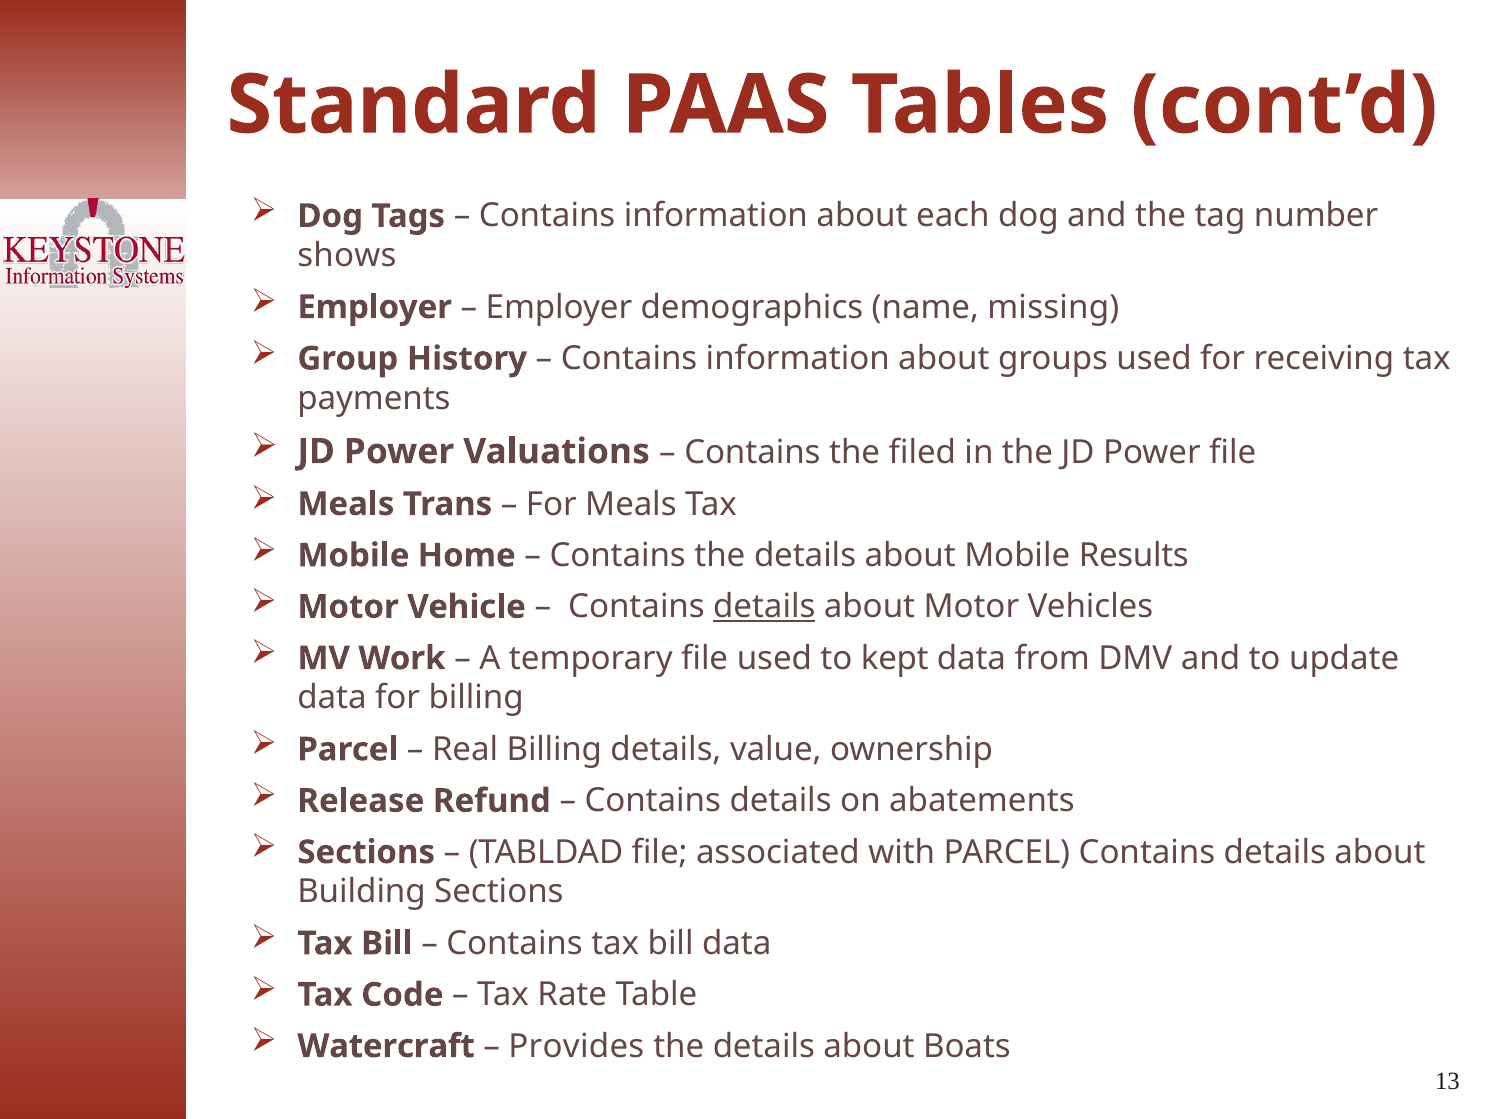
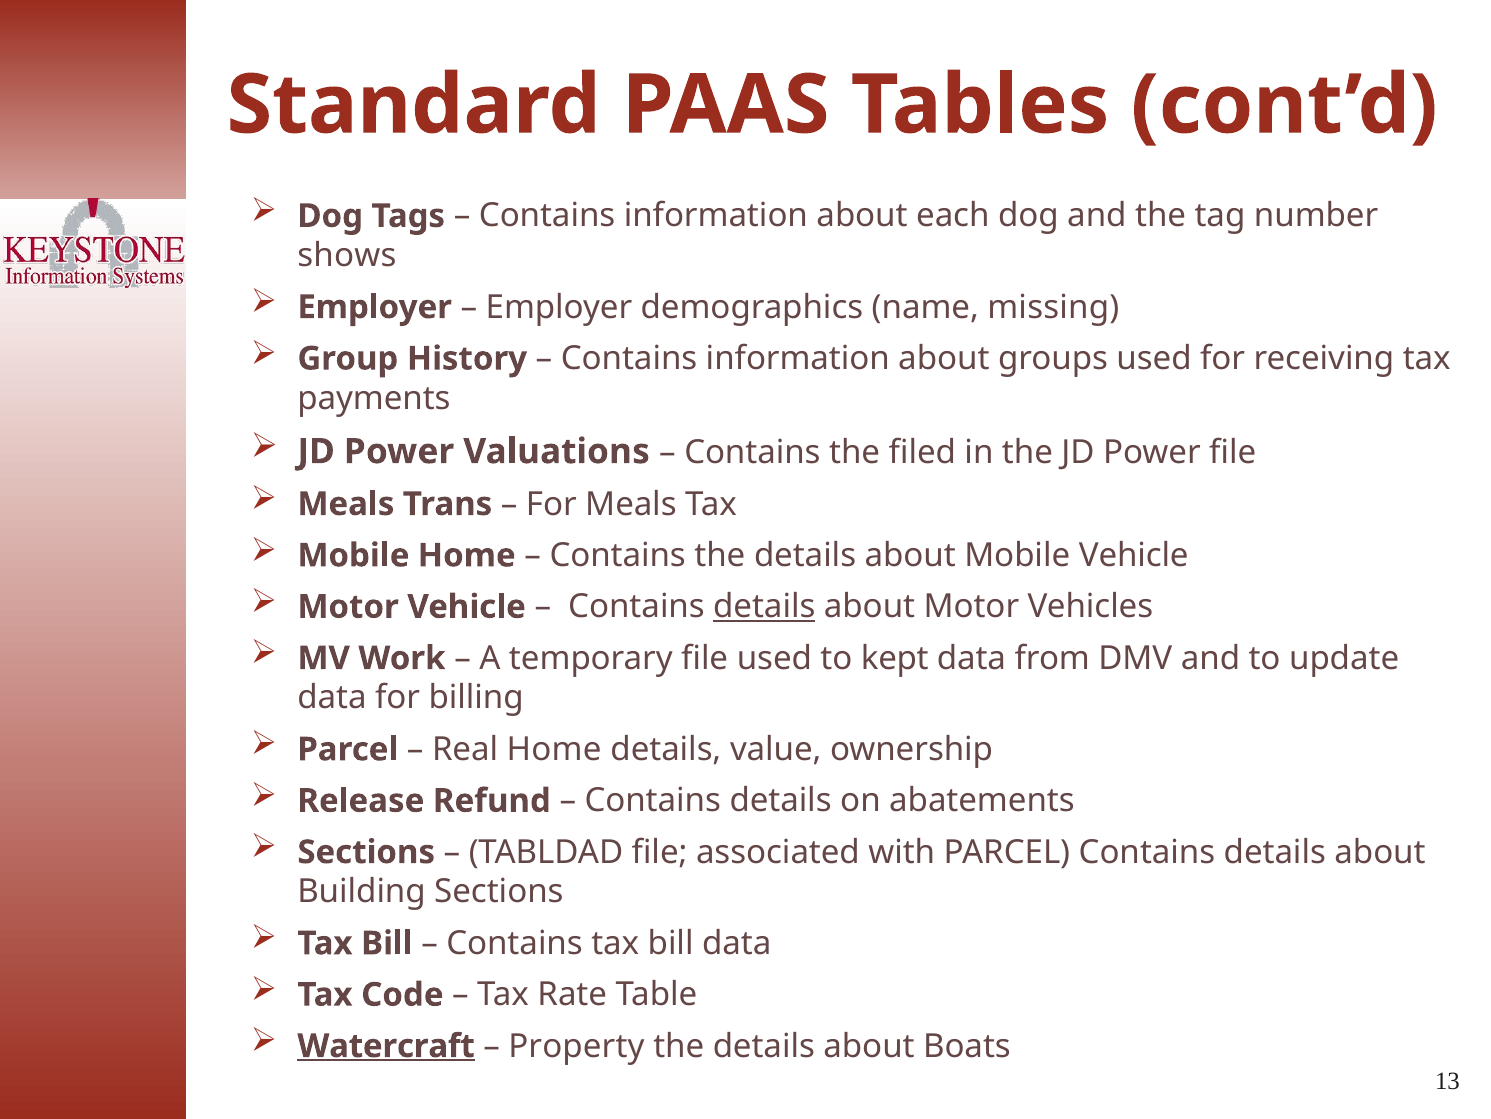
Mobile Results: Results -> Vehicle (1134, 555)
Real Billing: Billing -> Home (554, 749)
Watercraft underline: none -> present (386, 1046)
Provides: Provides -> Property (576, 1046)
